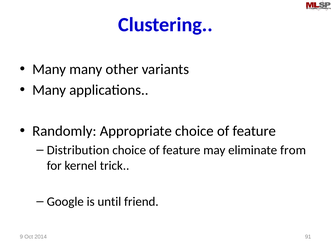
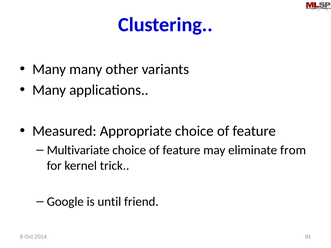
Randomly: Randomly -> Measured (64, 131)
Distribution: Distribution -> Multivariate (78, 150)
